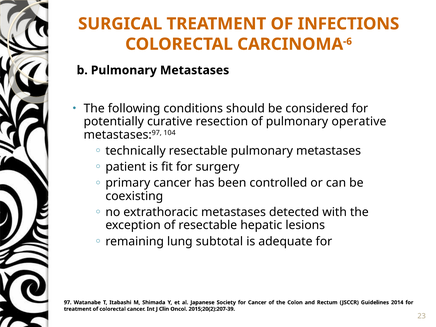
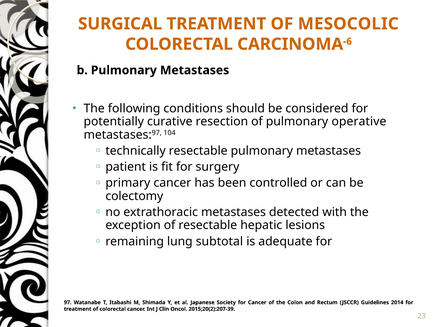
INFECTIONS: INFECTIONS -> MESOCOLIC (348, 24)
coexisting: coexisting -> colectomy (134, 196)
